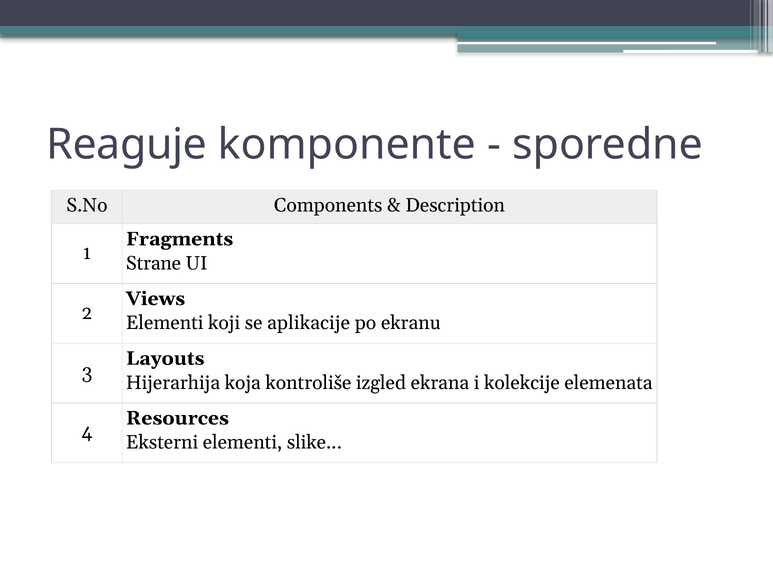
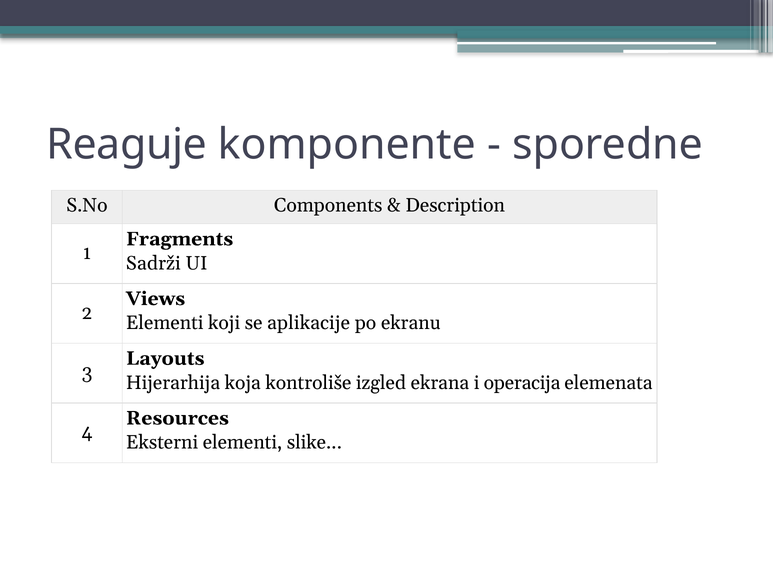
Strane: Strane -> Sadrži (153, 263)
kolekcije: kolekcije -> operacija (522, 383)
